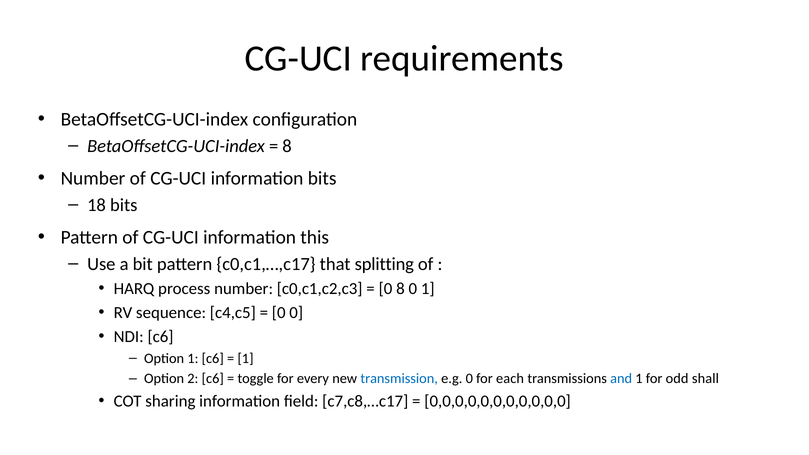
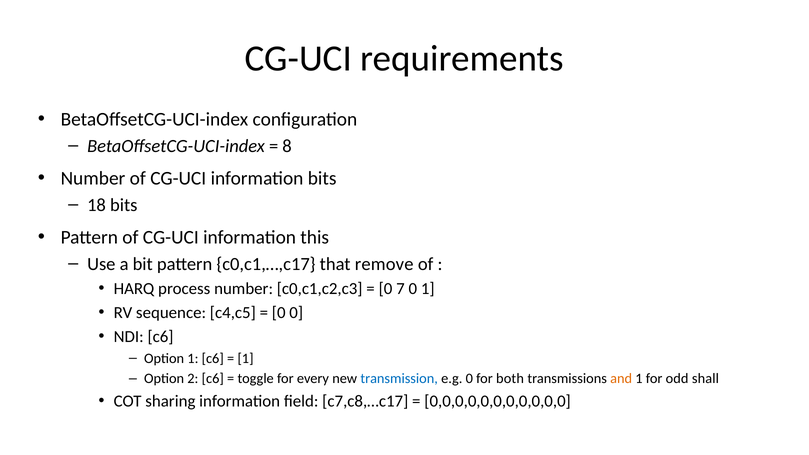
splitting: splitting -> remove (384, 264)
0 8: 8 -> 7 (400, 289)
each: each -> both (510, 379)
and colour: blue -> orange (621, 379)
